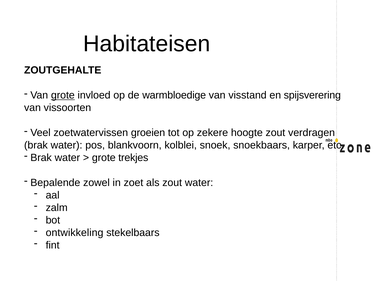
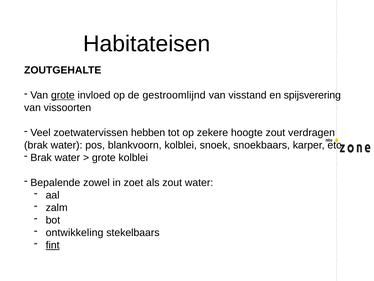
warmbloedige: warmbloedige -> gestroomlijnd (174, 95)
groeien: groeien -> hebben (148, 133)
grote trekjes: trekjes -> kolblei (133, 157)
fint underline: none -> present (53, 245)
